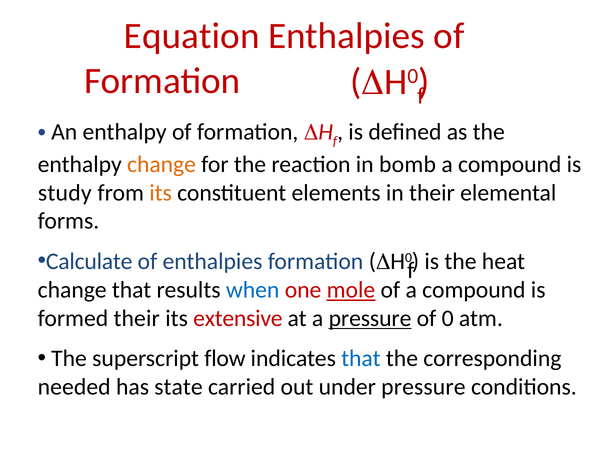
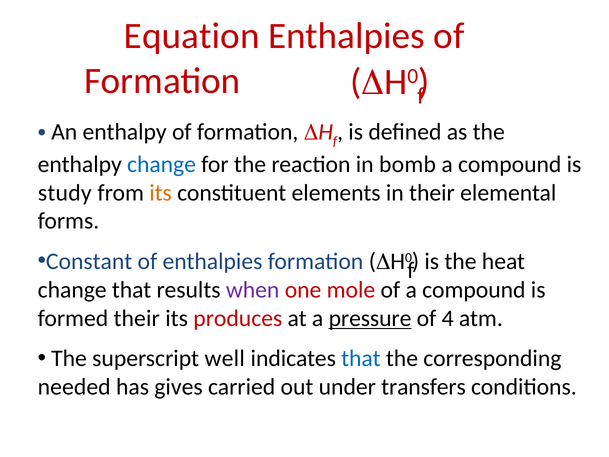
change colour: orange -> blue (162, 164)
Calculate: Calculate -> Constant (89, 261)
when colour: blue -> purple (253, 290)
mole underline: present -> none (351, 290)
extensive: extensive -> produces (238, 318)
0: 0 -> 4 (448, 318)
flow: flow -> well (225, 358)
state: state -> gives (179, 387)
under pressure: pressure -> transfers (424, 387)
